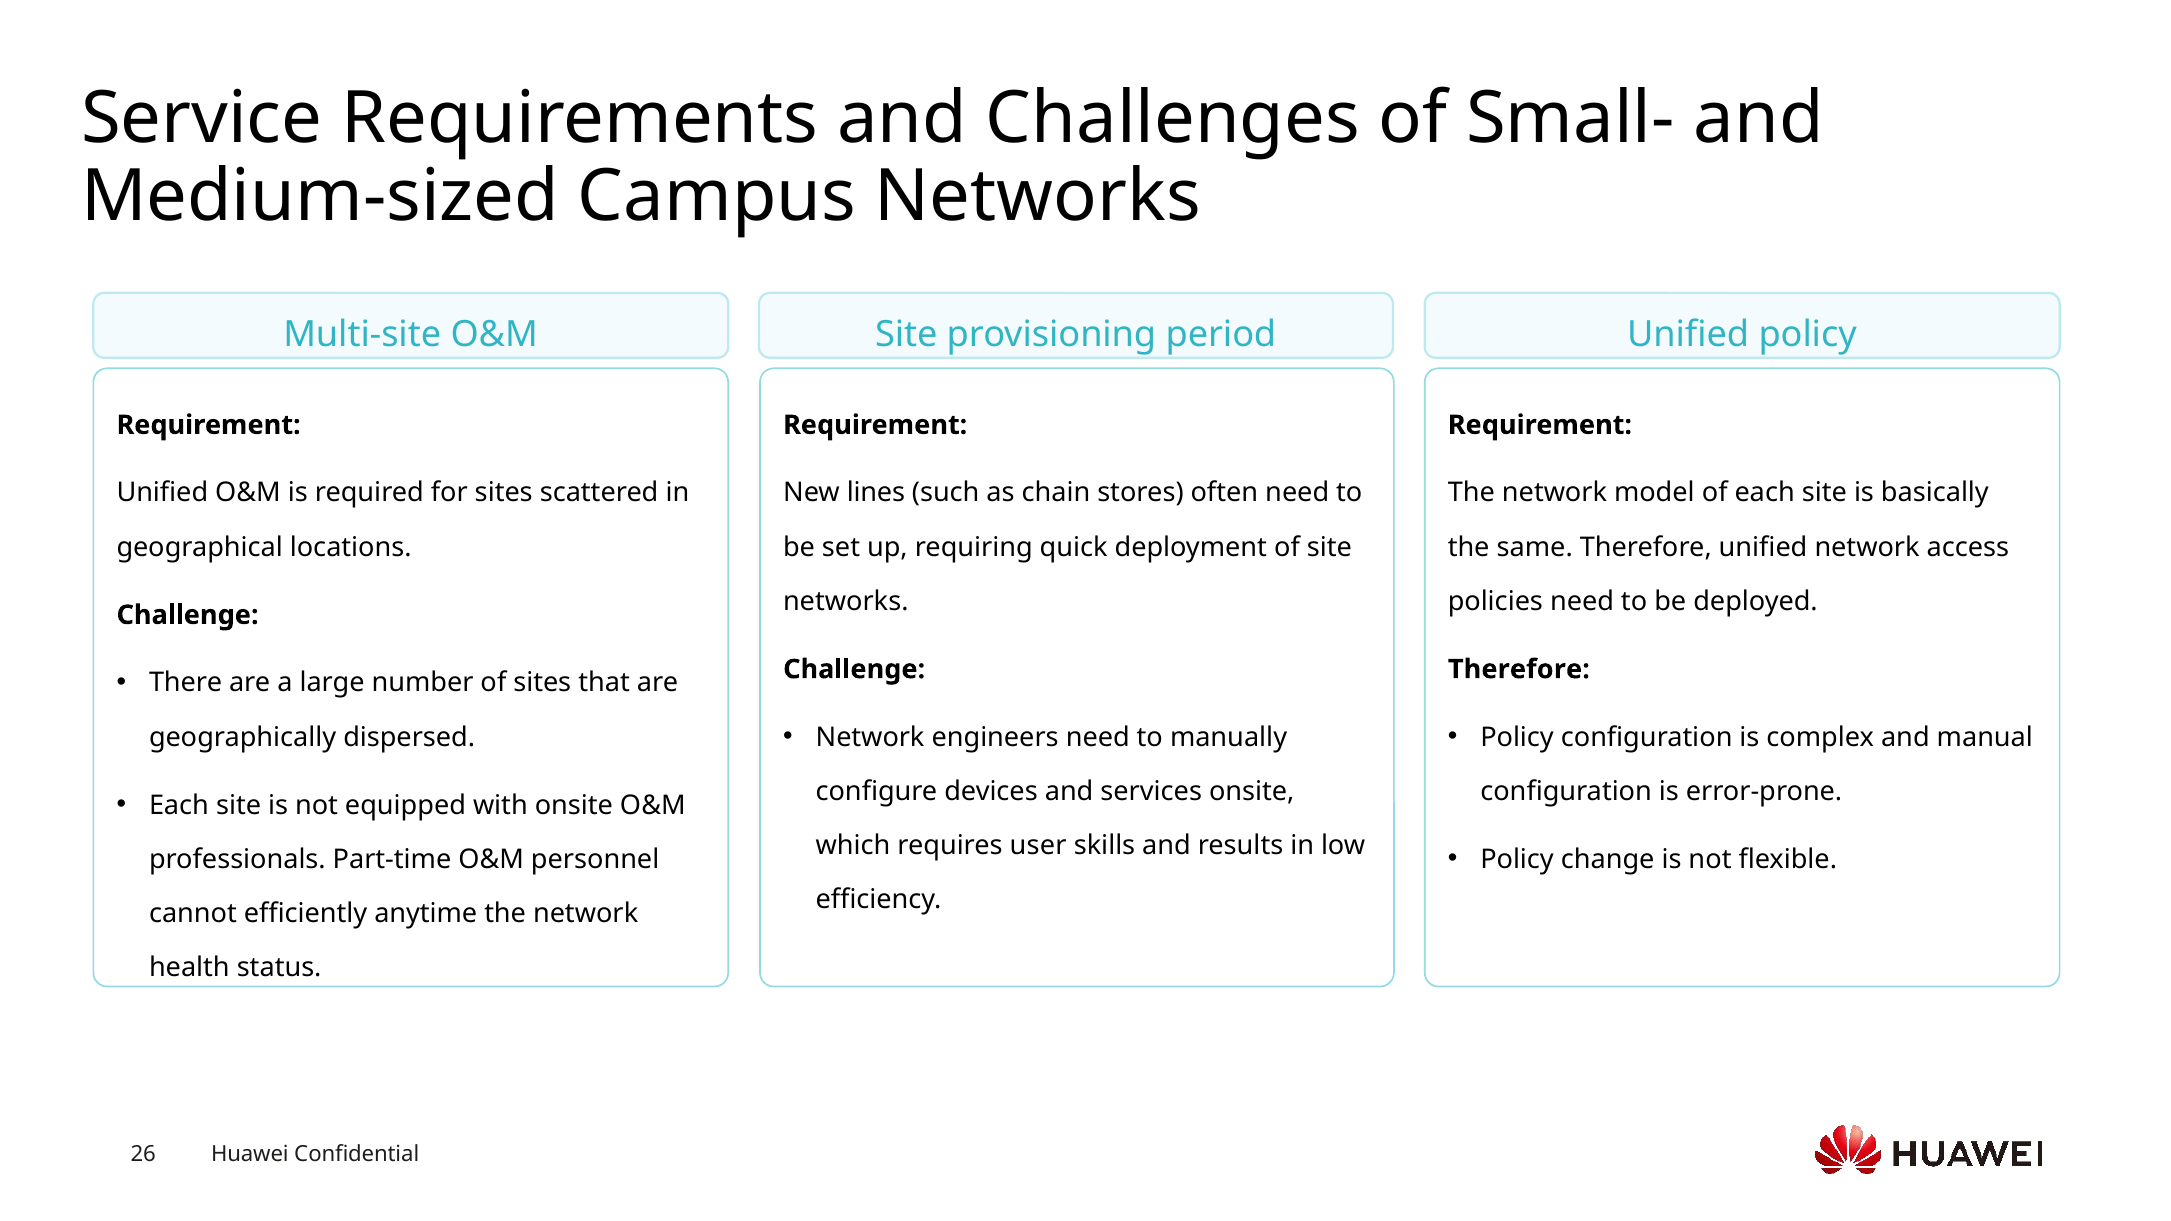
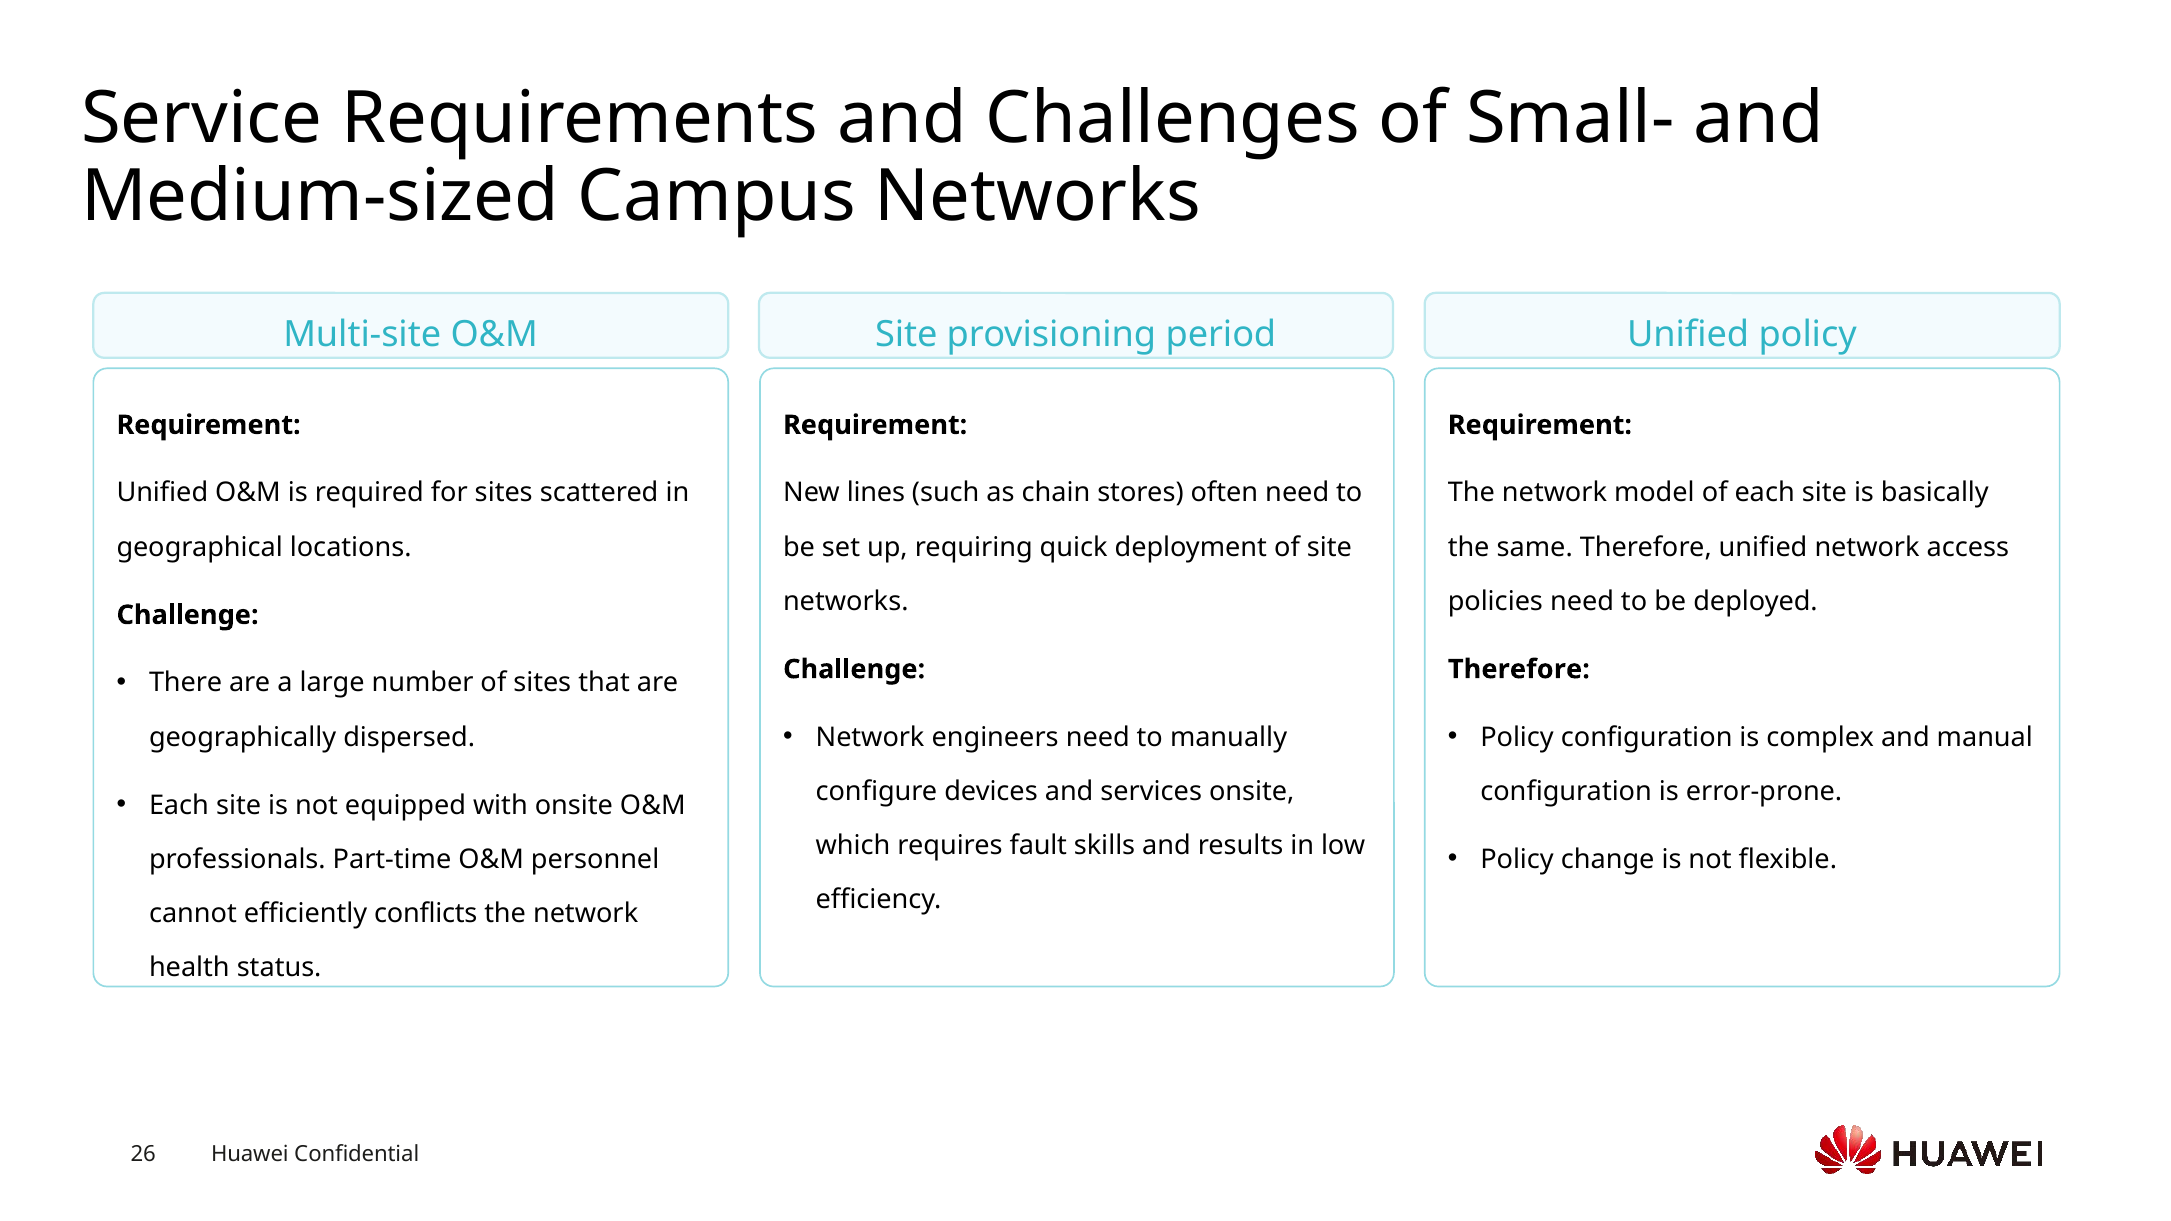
user: user -> fault (1038, 846)
anytime: anytime -> conflicts (426, 914)
